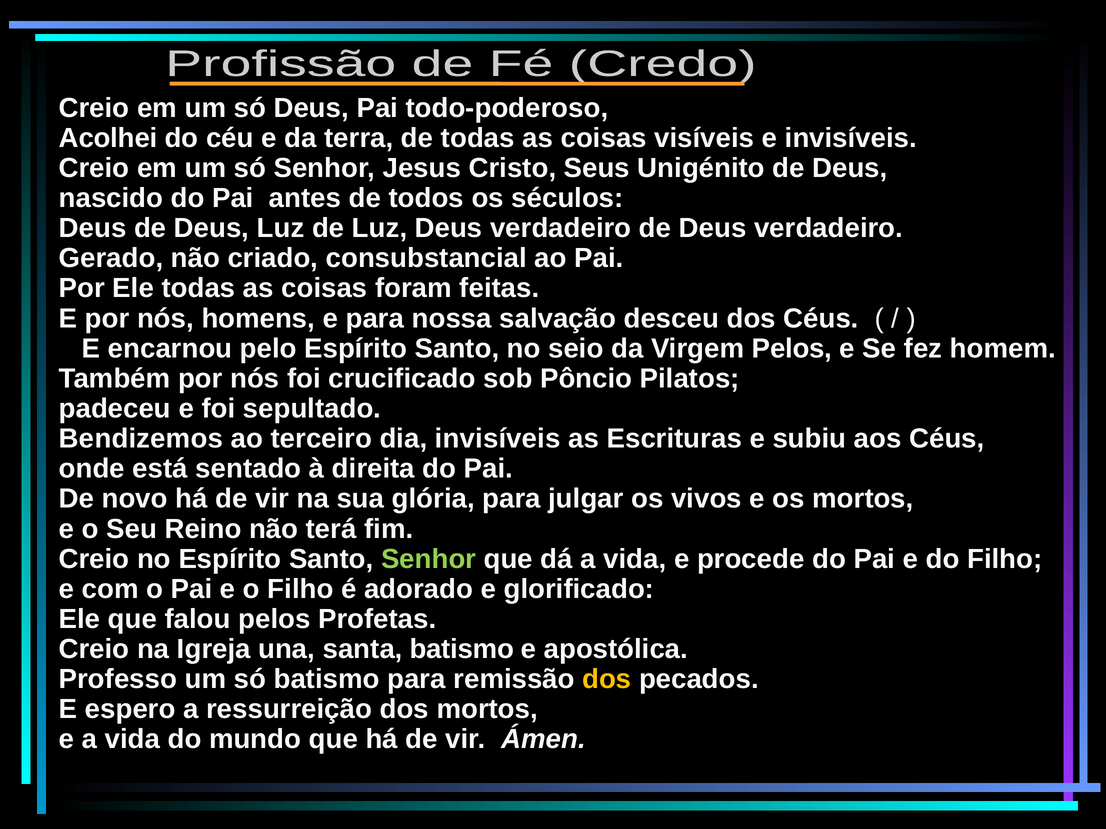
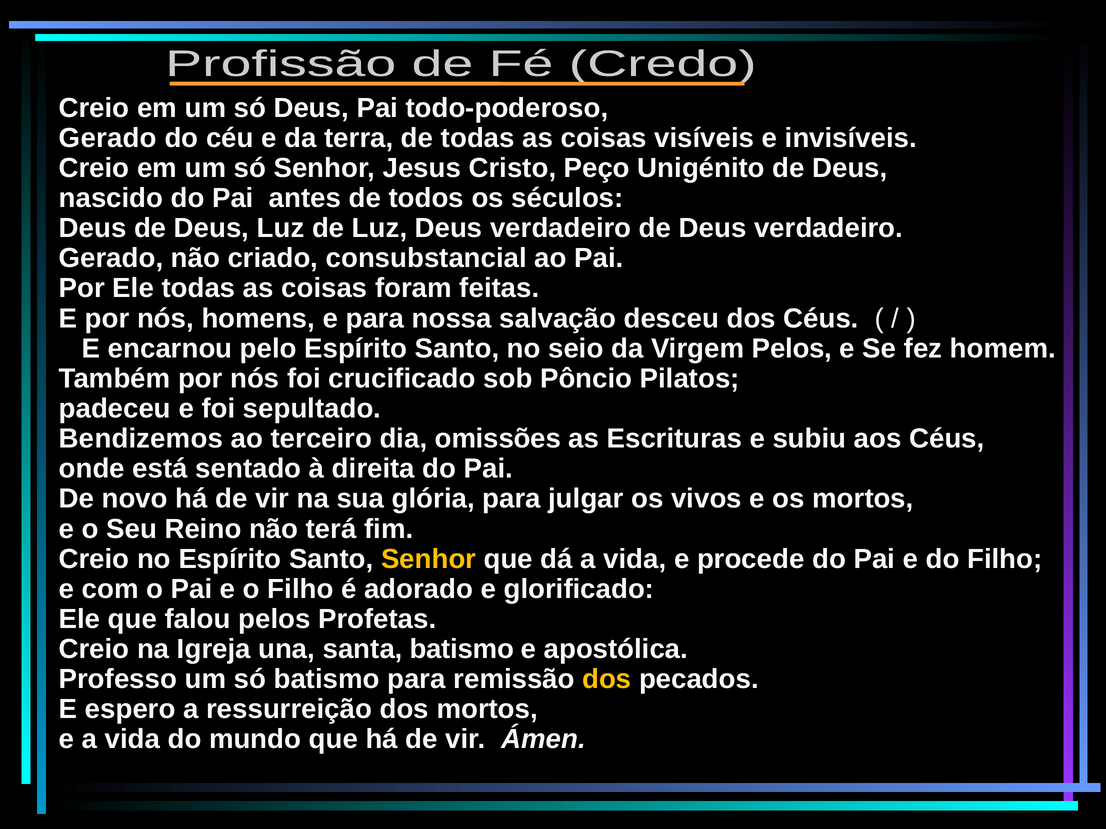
Acolhei: Acolhei -> Gerado (108, 138)
Seus: Seus -> Peço (597, 168)
dia invisíveis: invisíveis -> omissões (498, 439)
Senhor colour: light green -> yellow (429, 559)
